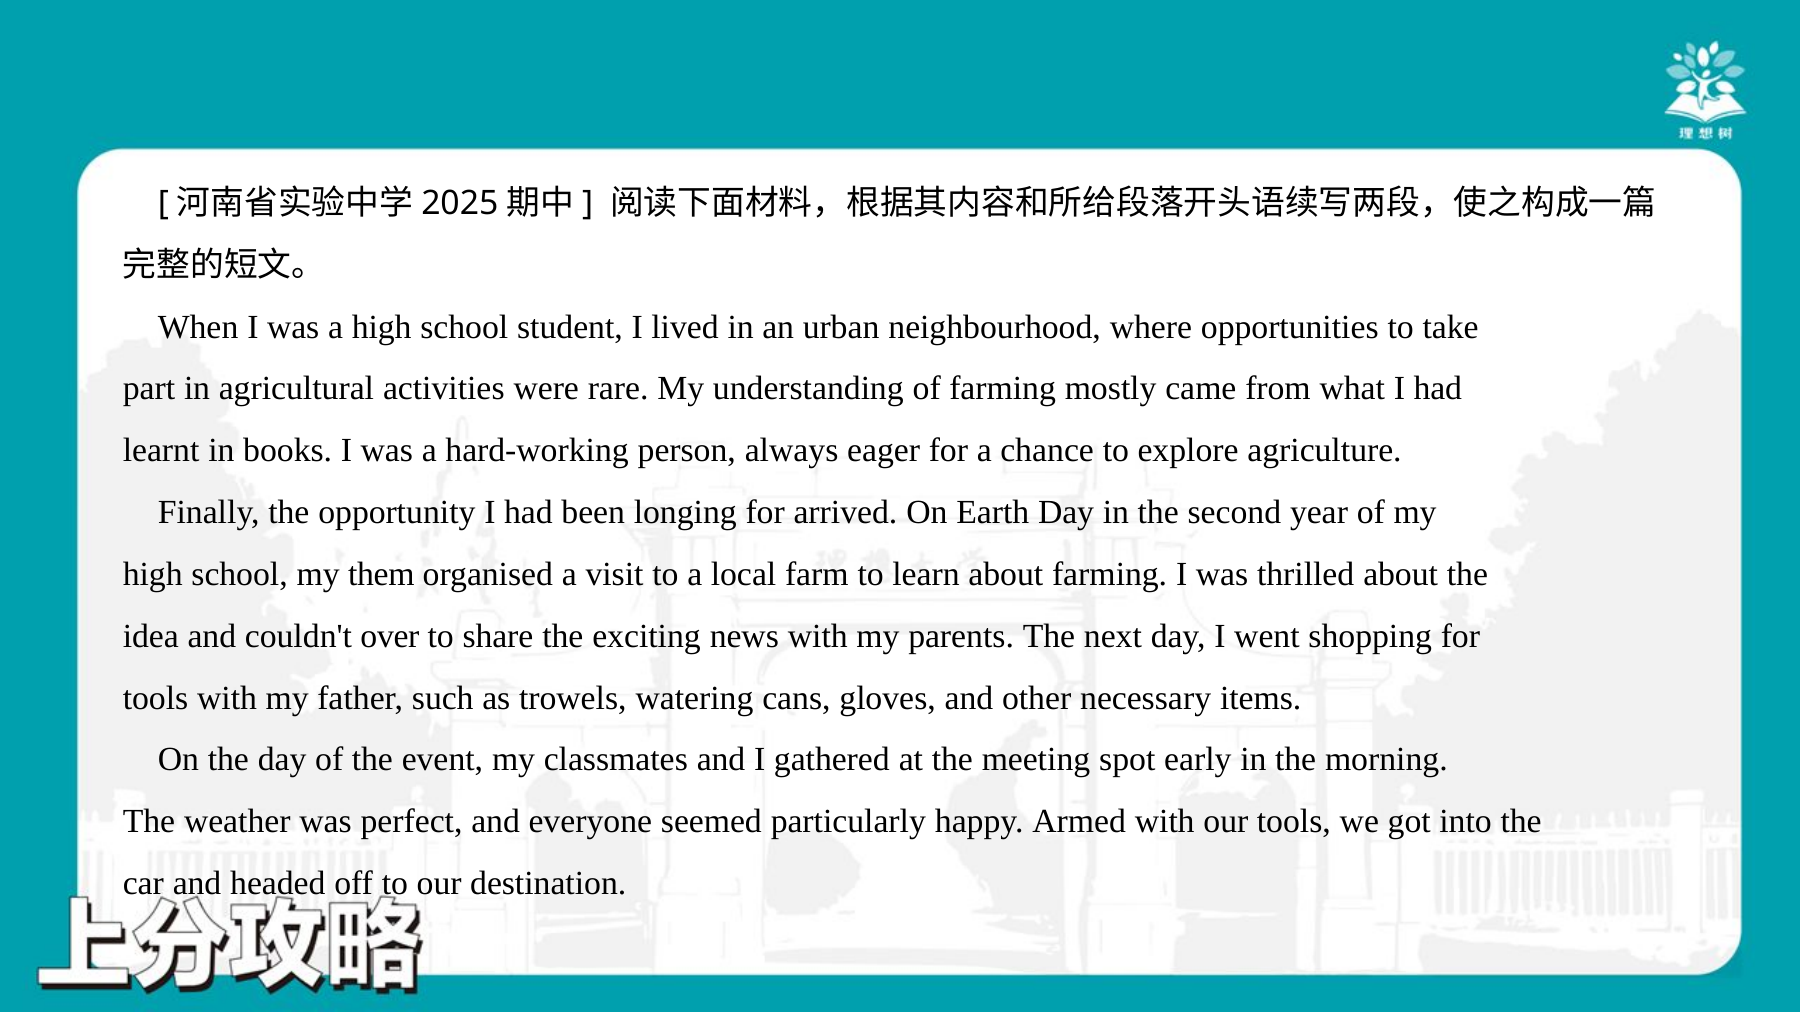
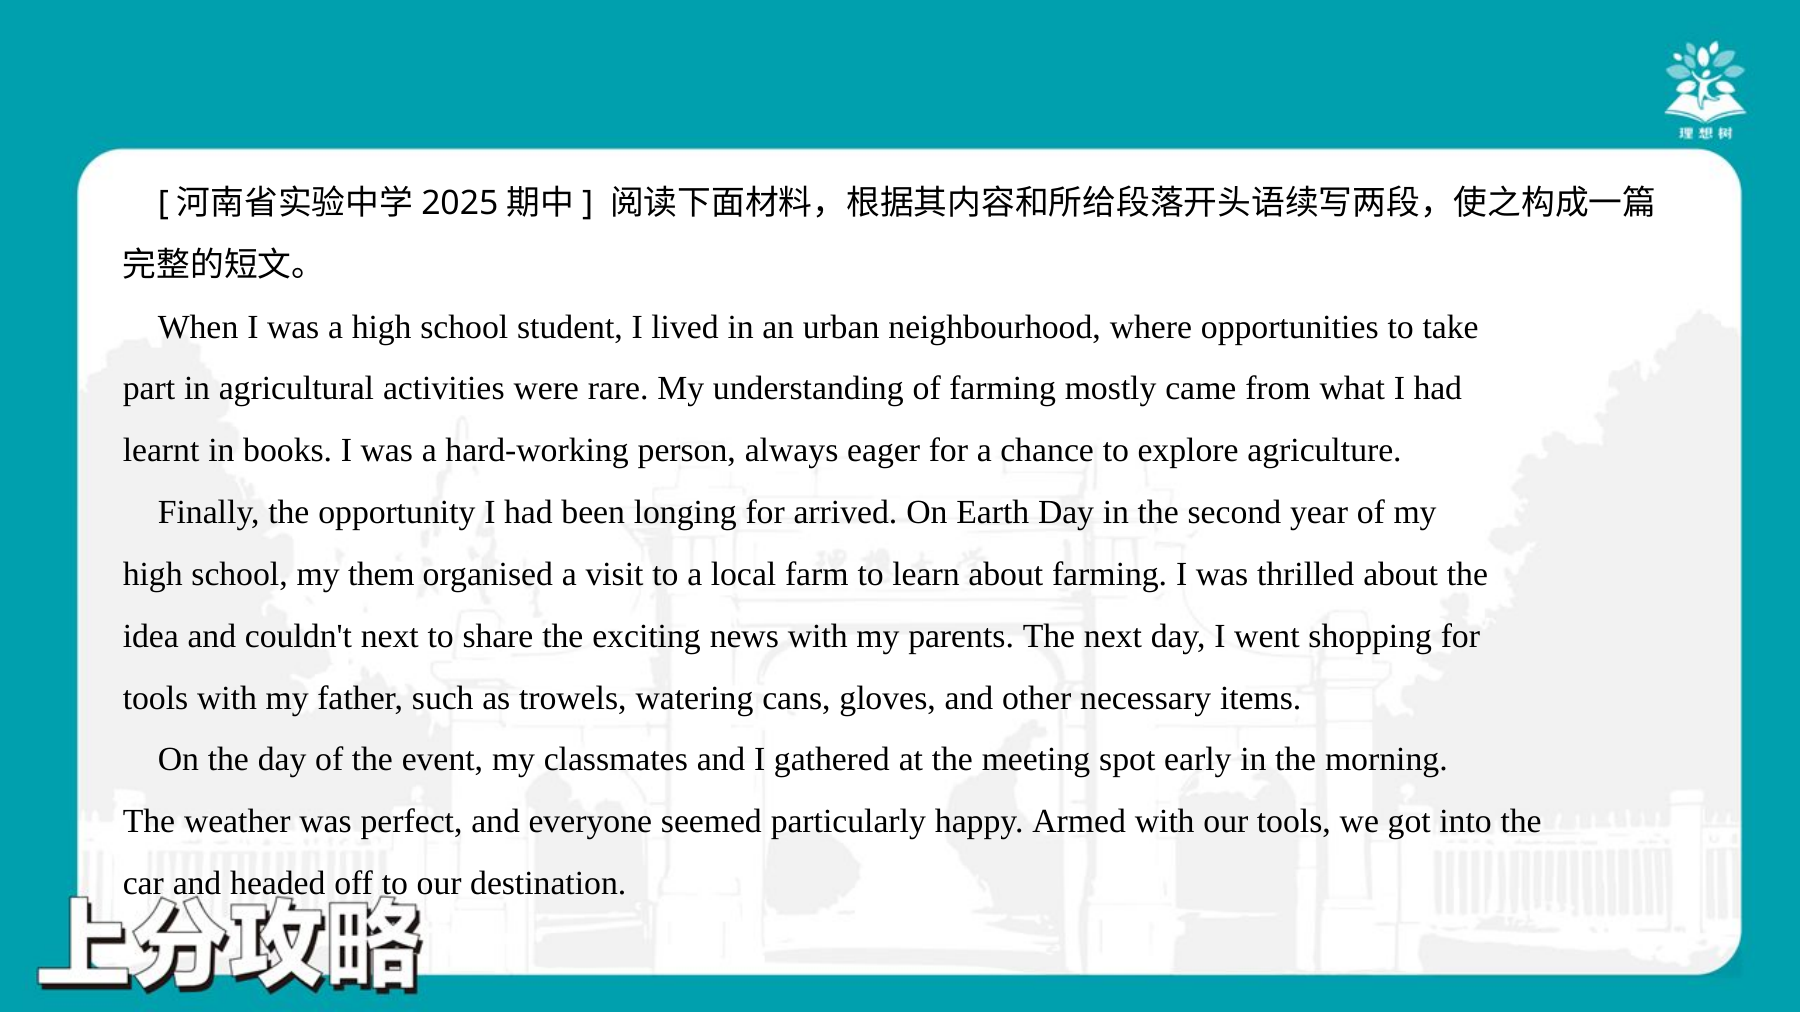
couldn't over: over -> next (390, 636)
